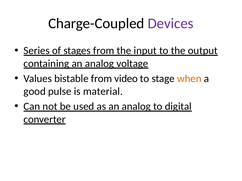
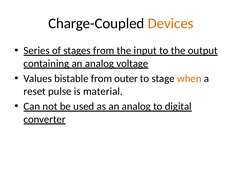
Devices colour: purple -> orange (171, 23)
video: video -> outer (126, 79)
good: good -> reset (35, 92)
